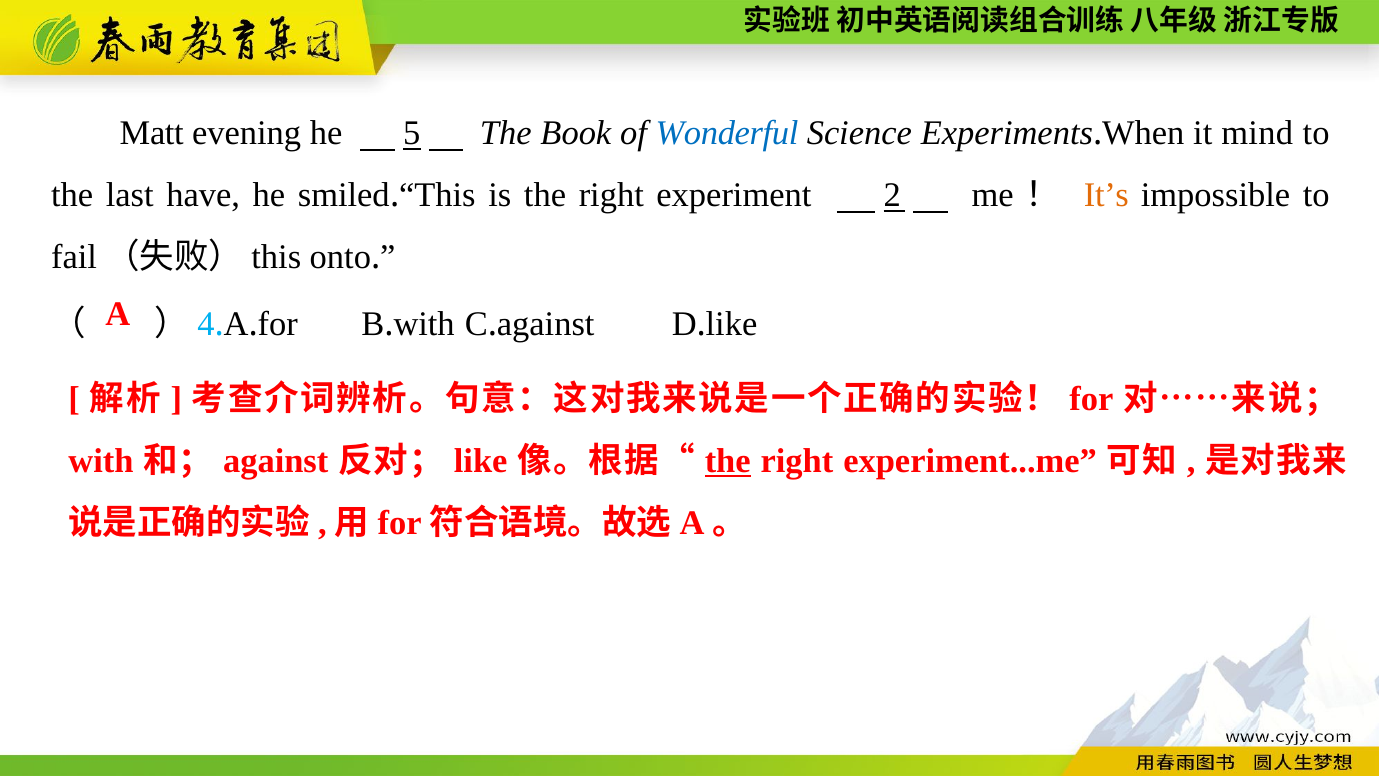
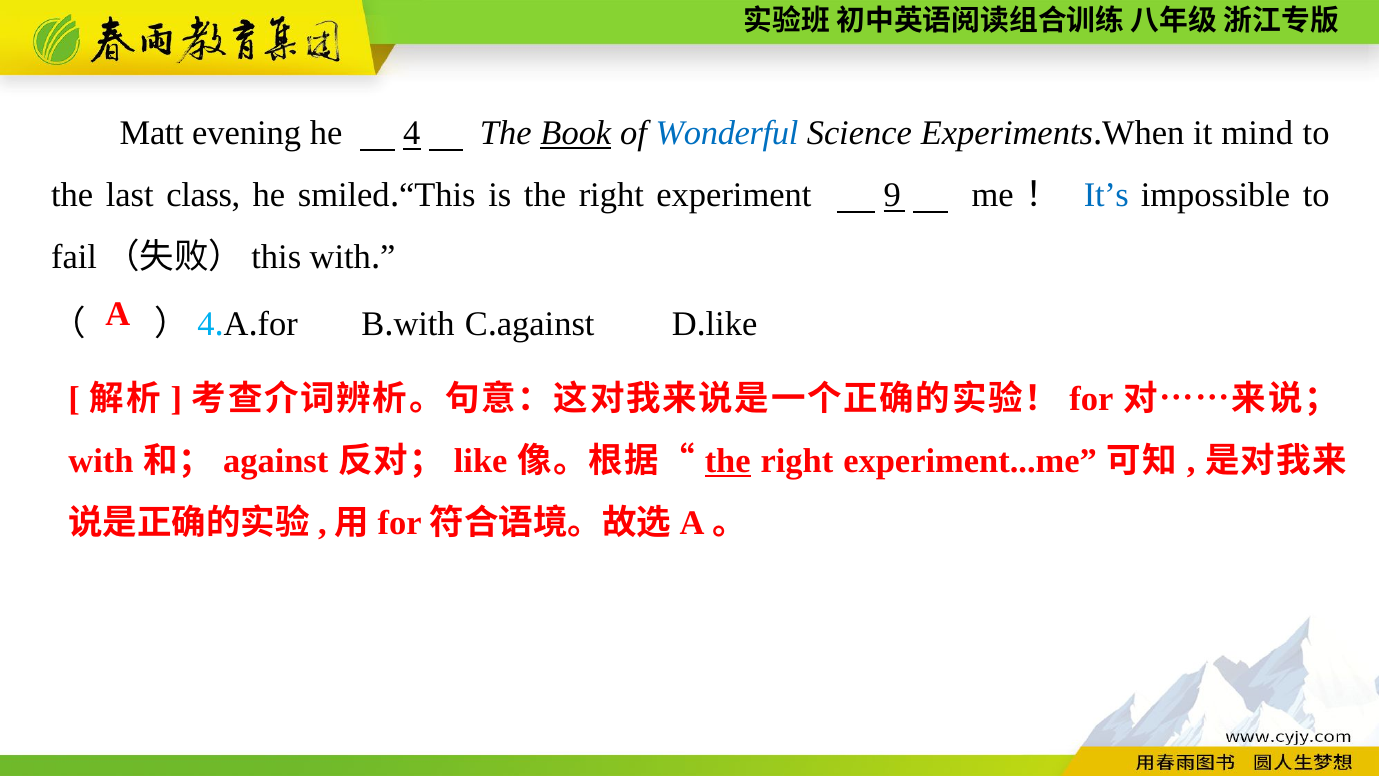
5: 5 -> 4 (412, 133)
Book underline: none -> present (576, 133)
have: have -> class (203, 195)
2: 2 -> 9 (892, 195)
It’s colour: orange -> blue (1106, 195)
onto: onto -> with (340, 258)
